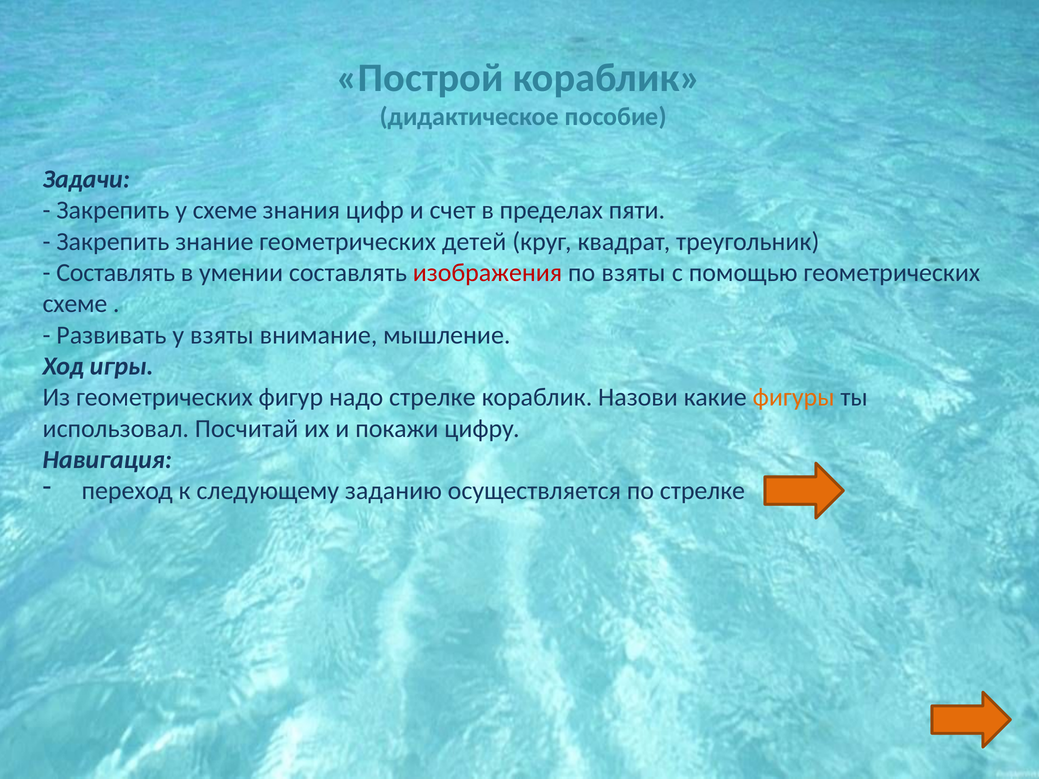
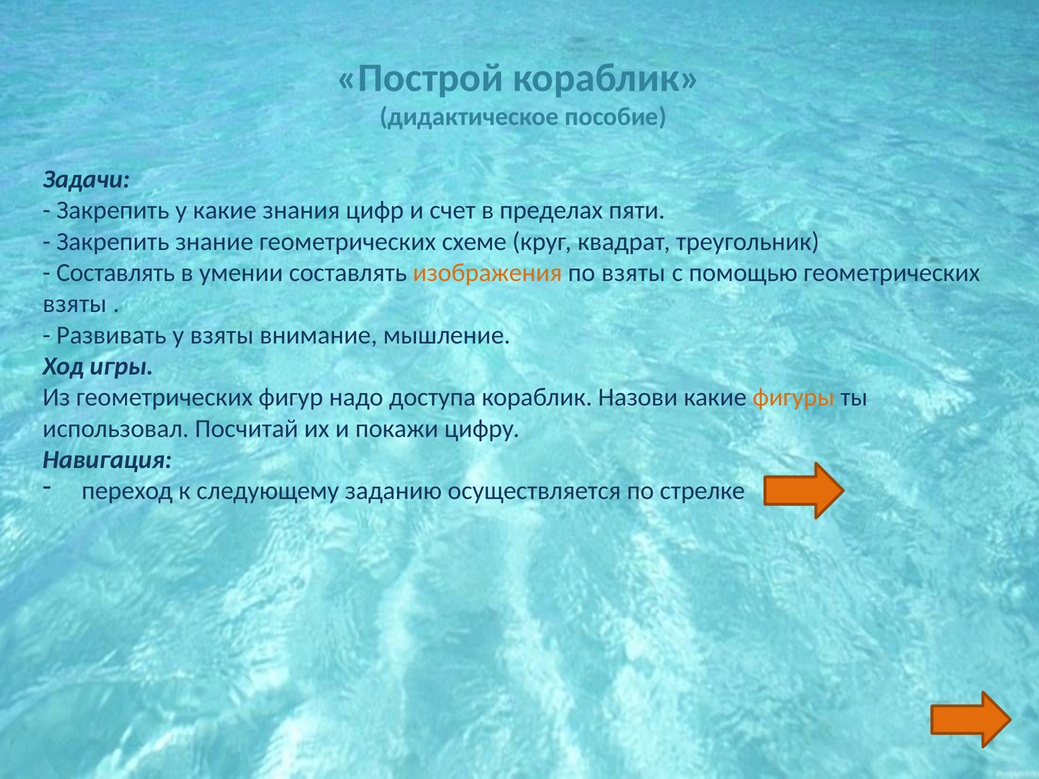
у схеме: схеме -> какие (225, 210)
детей: детей -> схеме (474, 242)
изображения colour: red -> orange (487, 273)
схеме: схеме -> взяты (75, 304)
надо стрелке: стрелке -> доступа (432, 397)
